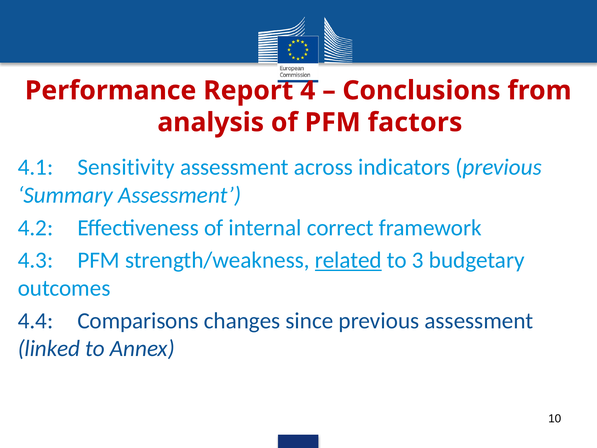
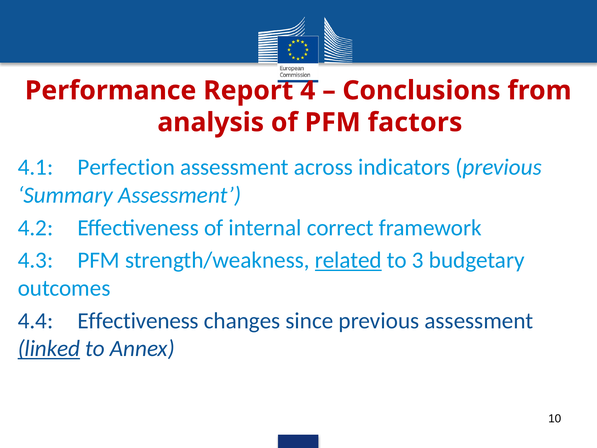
Sensitivity: Sensitivity -> Perfection (126, 167)
4.4 Comparisons: Comparisons -> Effectiveness (138, 321)
linked underline: none -> present (49, 348)
